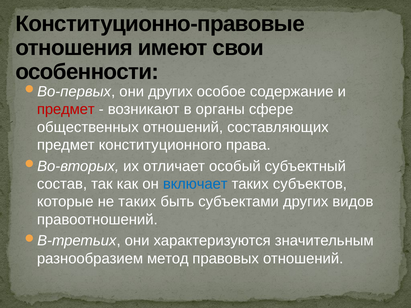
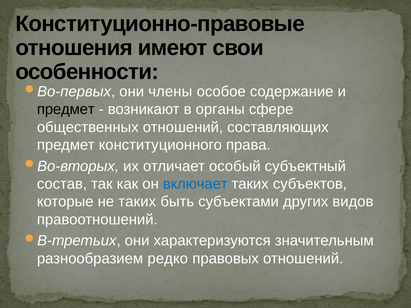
они других: других -> члены (170, 92)
предмет colour: red -> black (66, 109)
метод: метод -> редко (168, 259)
